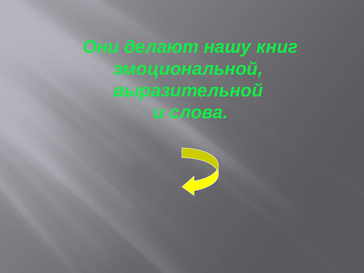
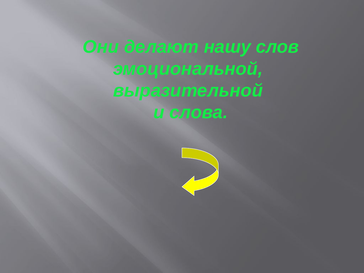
книг: книг -> слов (277, 47)
